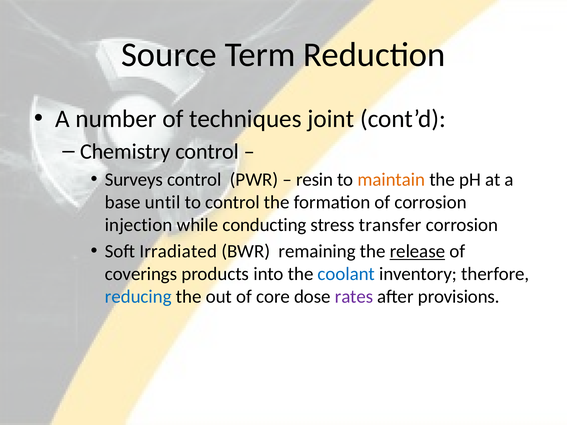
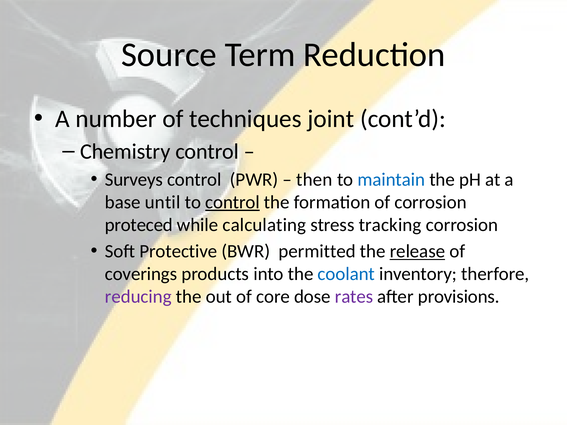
resin: resin -> then (314, 180)
maintain colour: orange -> blue (391, 180)
control underline: none -> present (233, 202)
injection: injection -> proteced (139, 225)
conducting: conducting -> calculating (264, 225)
transfer: transfer -> tracking (390, 225)
Irradiated: Irradiated -> Protective (178, 251)
remaining: remaining -> permitted (317, 251)
reducing colour: blue -> purple (138, 297)
